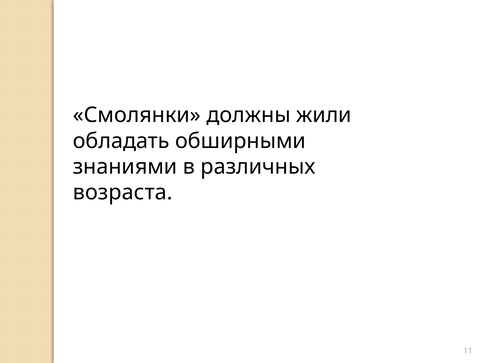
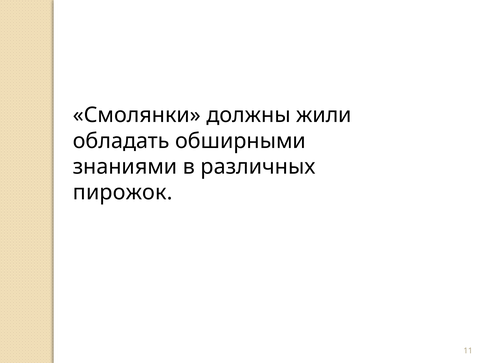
возраста: возраста -> пирожок (123, 193)
